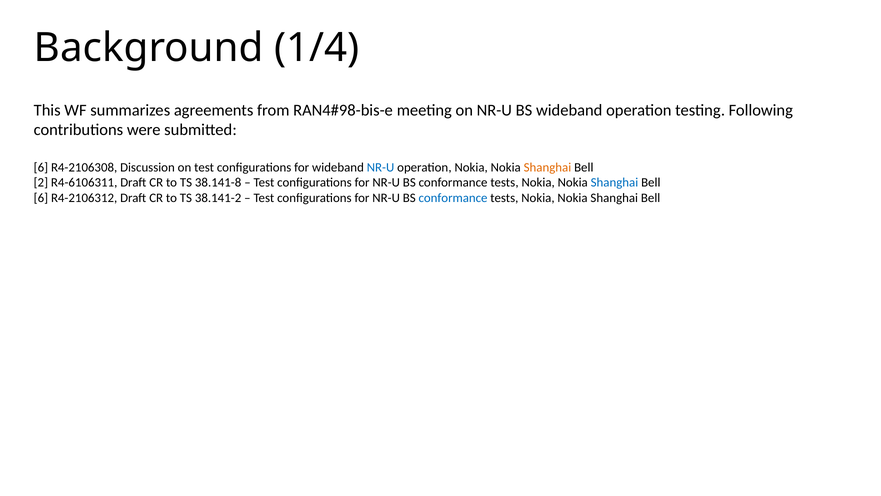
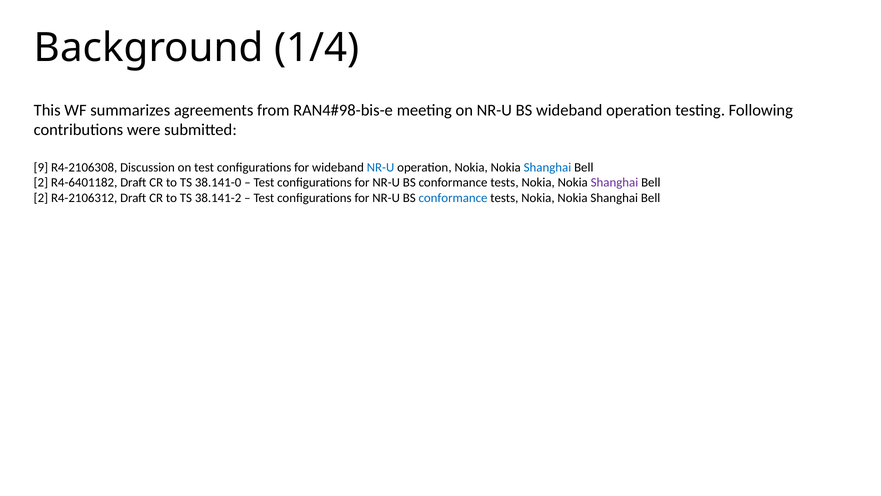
6: 6 -> 9 (41, 167)
Shanghai colour: orange -> blue (547, 167)
R4-6106311: R4-6106311 -> R4-6401182 (84, 183)
38.141-8: 38.141-8 -> 38.141-0 (218, 183)
Shanghai colour: blue -> purple (614, 183)
6: 6 -> 2 (41, 198)
